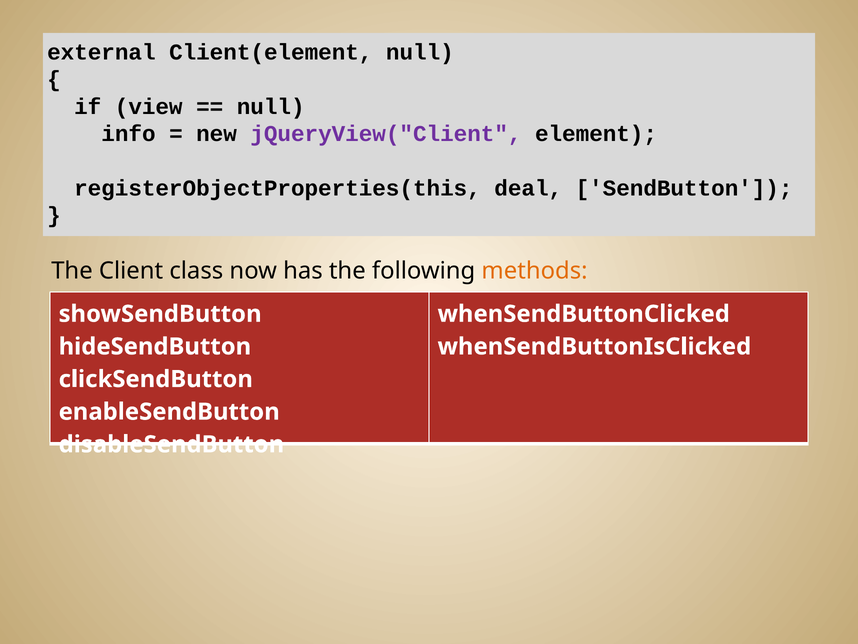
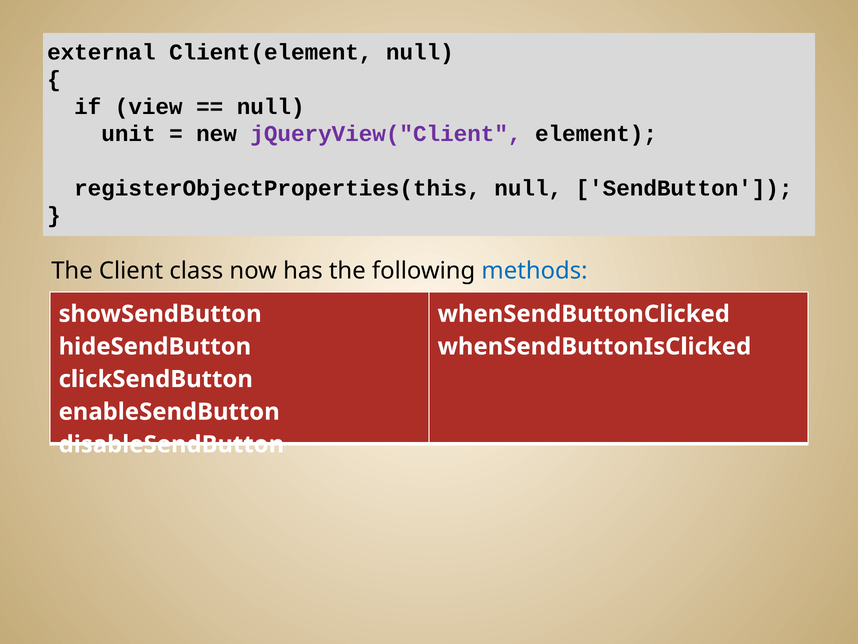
info: info -> unit (128, 134)
registerObjectProperties(this deal: deal -> null (528, 188)
methods colour: orange -> blue (535, 270)
